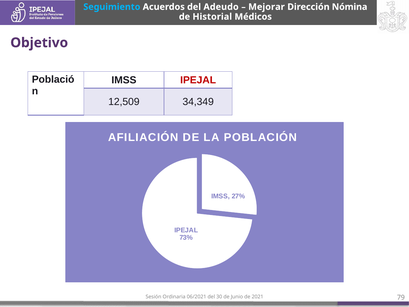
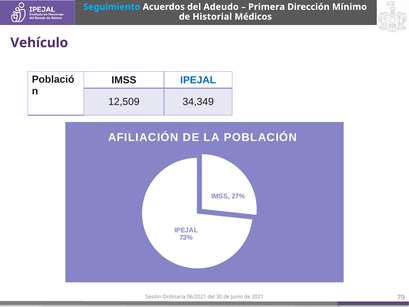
Mejorar: Mejorar -> Primera (267, 7)
Nómina: Nómina -> Mínimo (349, 7)
Objetivo: Objetivo -> Vehículo (39, 43)
IPEJAL colour: red -> blue (198, 80)
